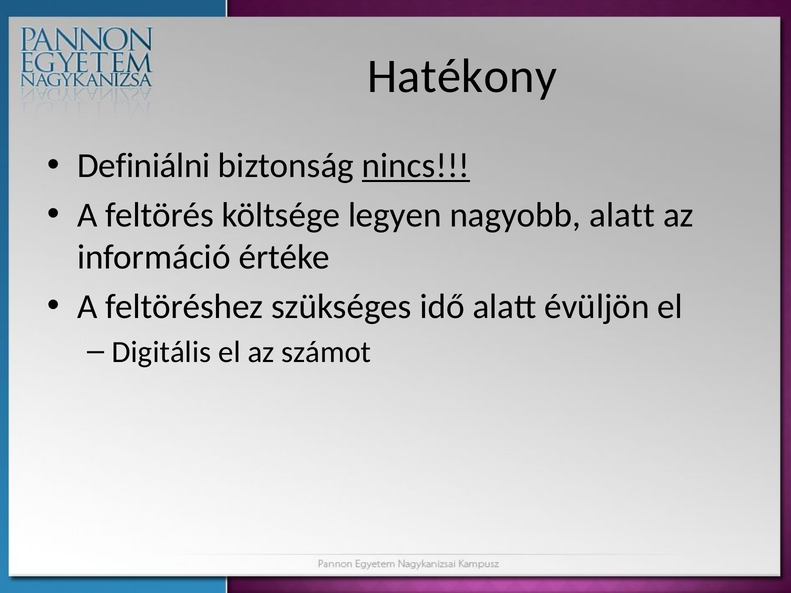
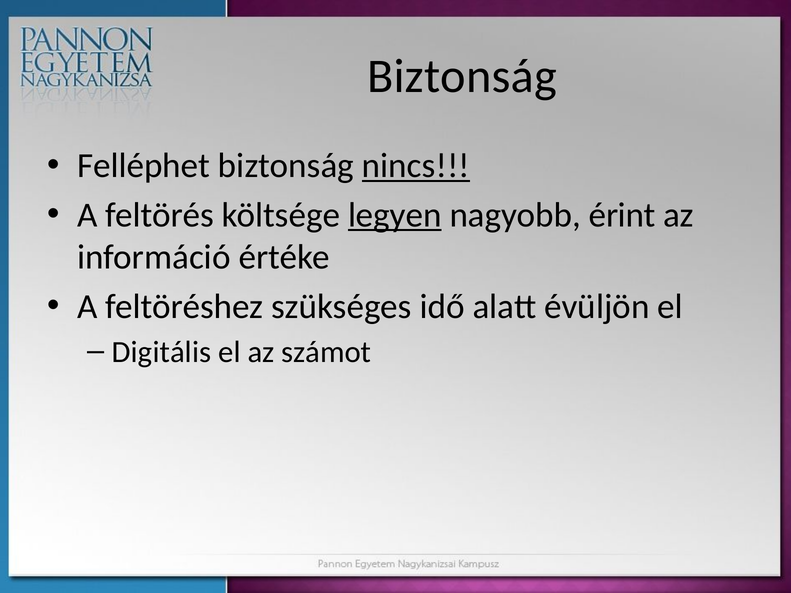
Hatékony: Hatékony -> Biztonság (462, 77)
Definiálni: Definiálni -> Felléphet (144, 166)
legyen underline: none -> present (395, 215)
nagyobb alatt: alatt -> érint (622, 215)
